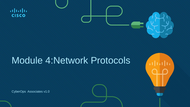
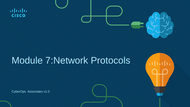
4:Network: 4:Network -> 7:Network (67, 61)
